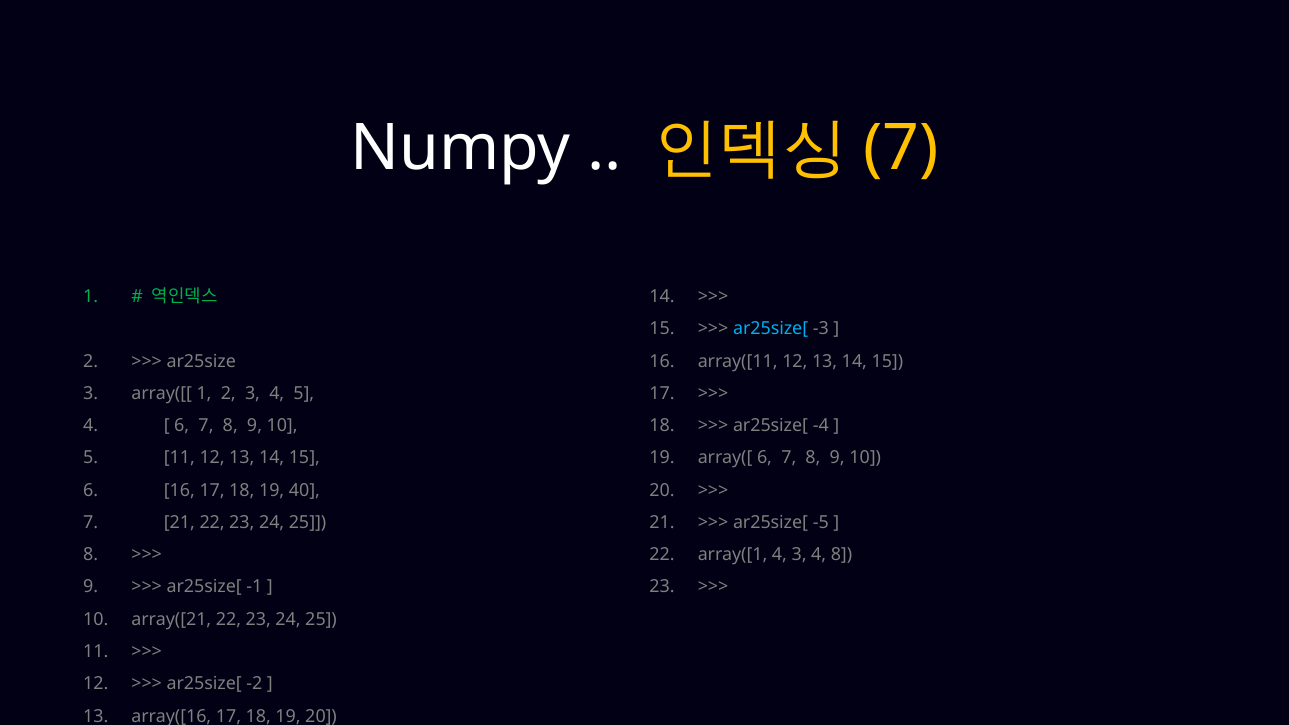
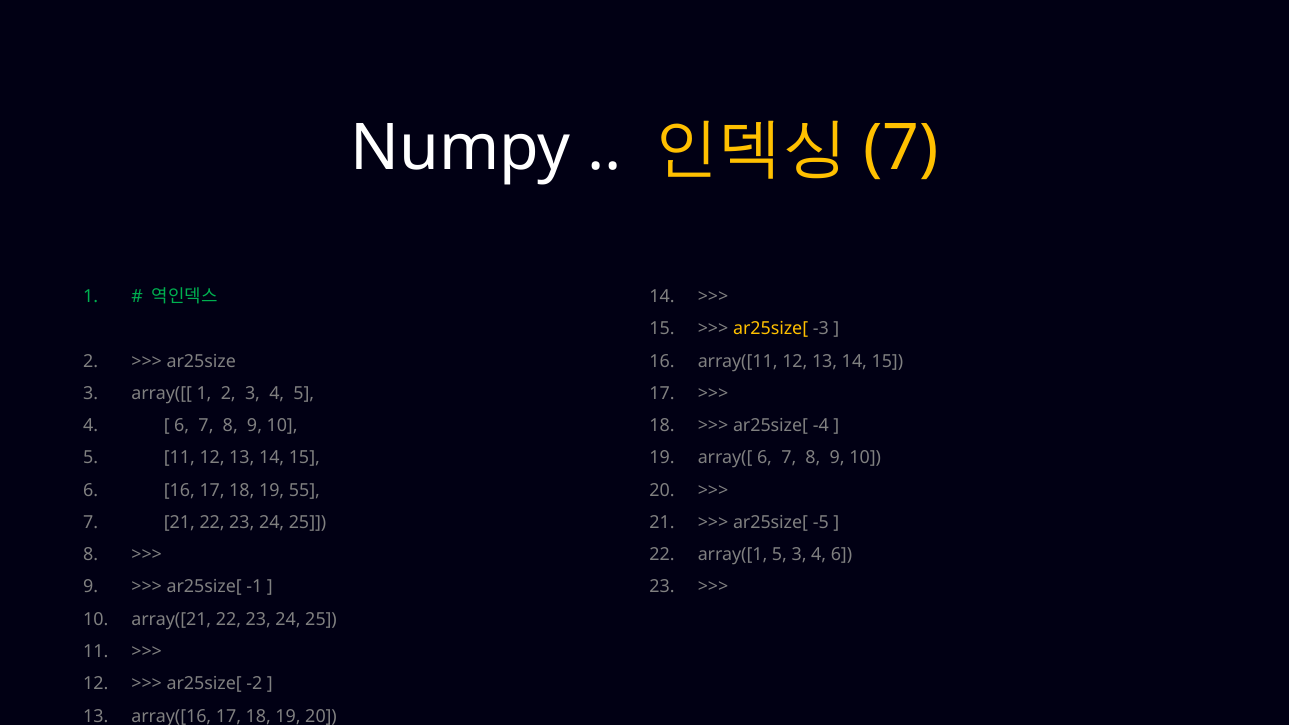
ar25size[ colour: light blue -> yellow (771, 329)
40: 40 -> 55 (304, 490)
array([1 4: 4 -> 5 (779, 555)
4 8: 8 -> 6 (842, 555)
